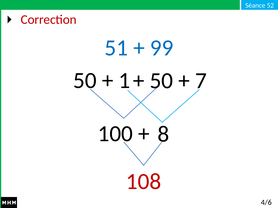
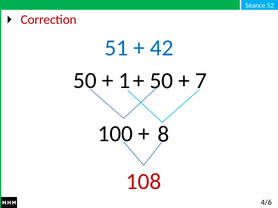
99: 99 -> 42 (162, 48)
